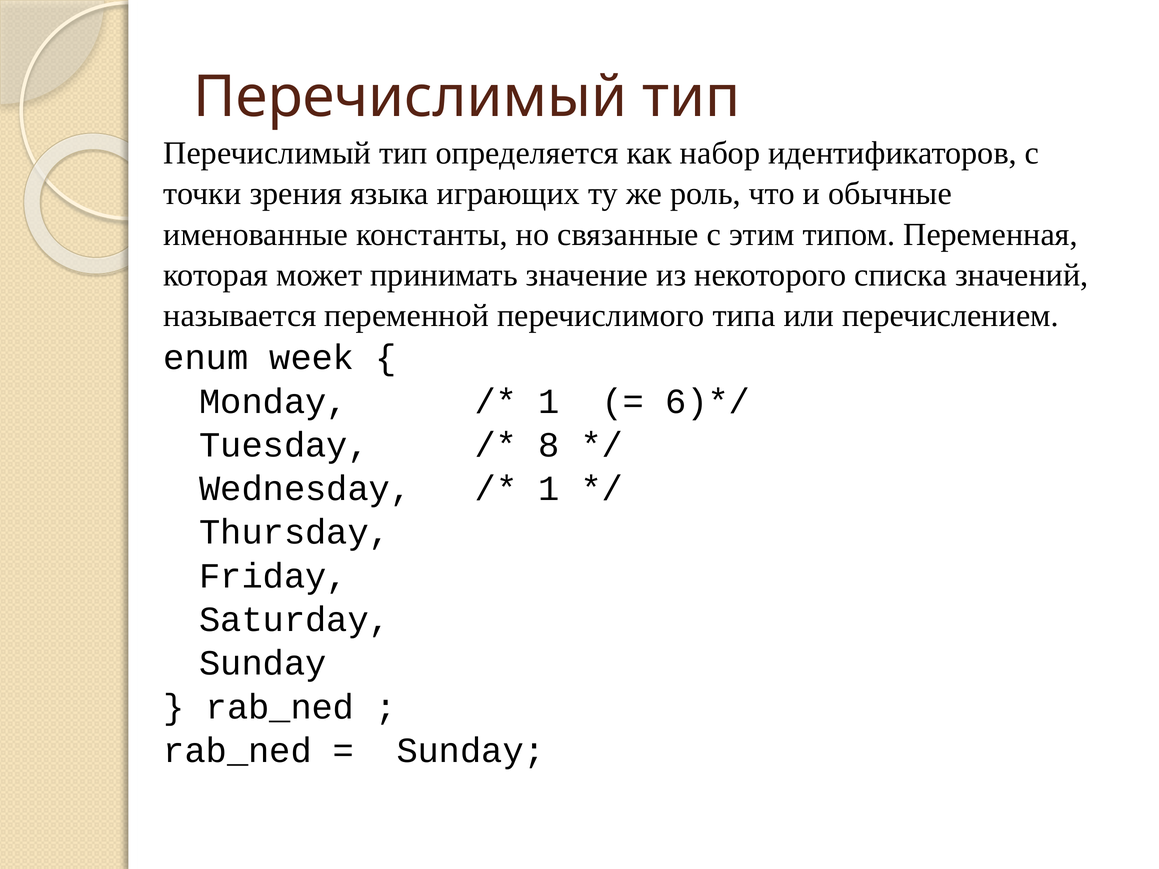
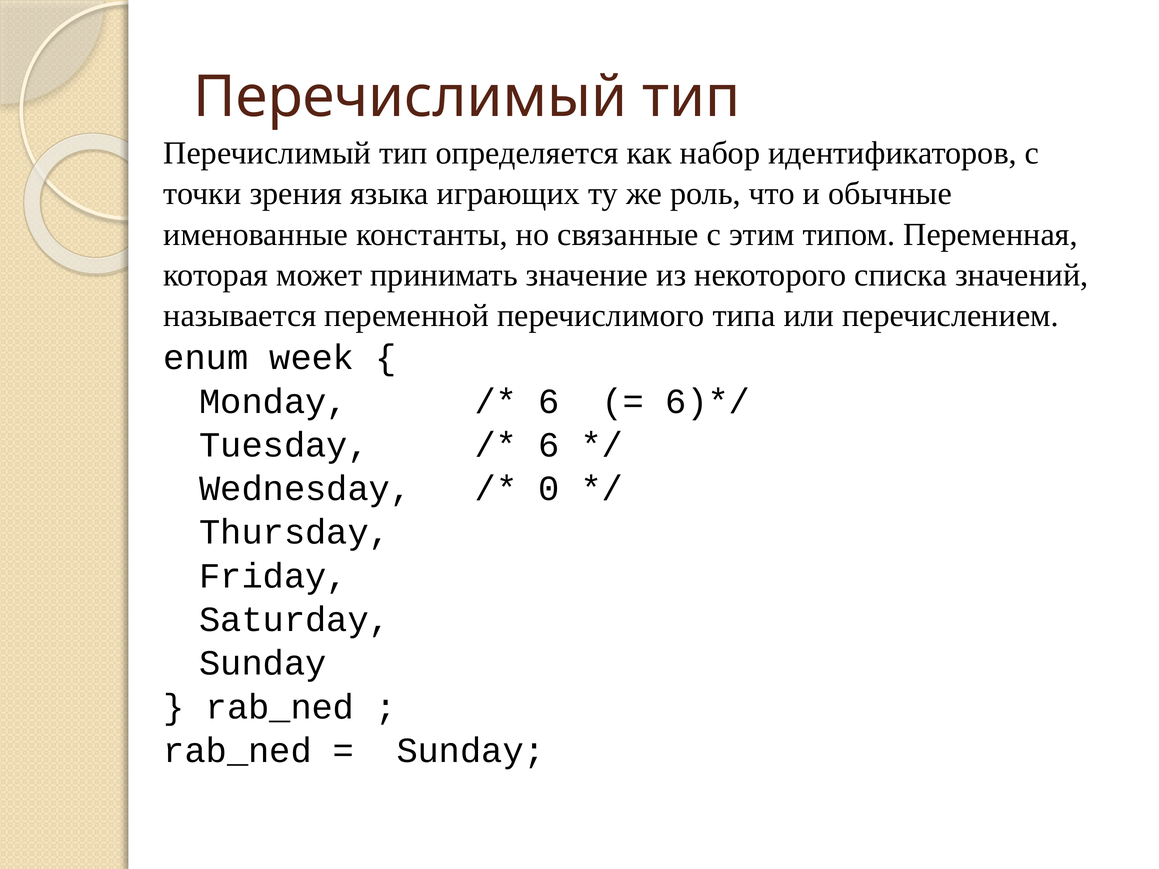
1: 1 -> 6 (549, 401)
8: 8 -> 6 (549, 445)
1: 1 -> 0 (549, 489)
